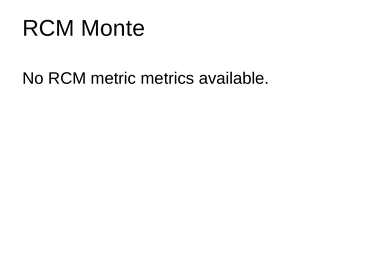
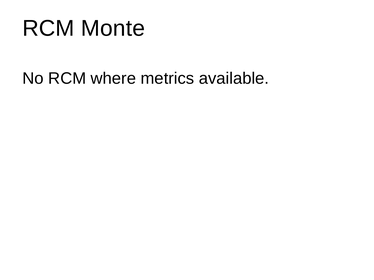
metric: metric -> where (113, 78)
